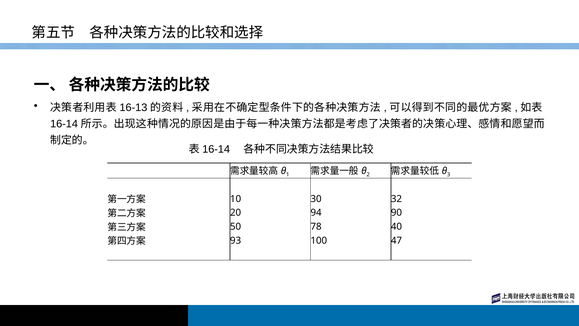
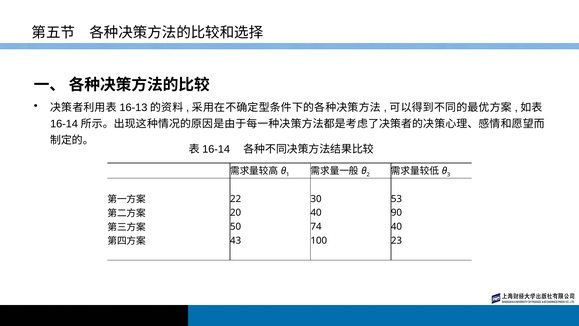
10: 10 -> 22 (236, 199)
32: 32 -> 53 (396, 199)
20 94: 94 -> 40 (316, 213)
78: 78 -> 74 (316, 226)
93: 93 -> 43 (236, 240)
47: 47 -> 23 (396, 240)
